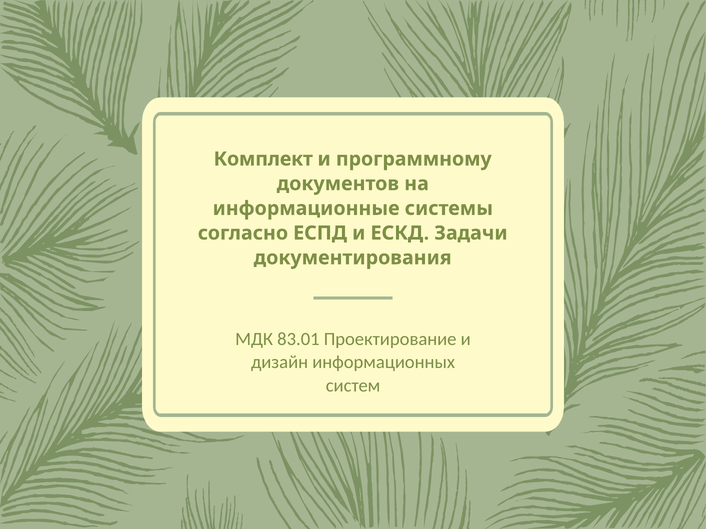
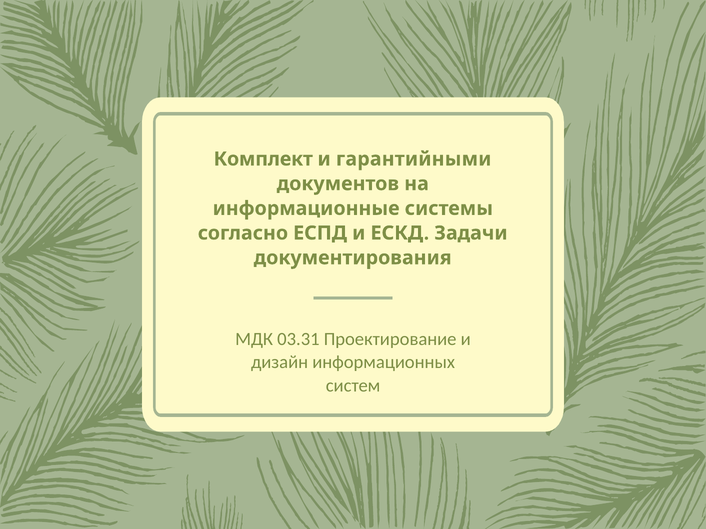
программному: программному -> гарантийными (414, 159)
83.01: 83.01 -> 03.31 (298, 339)
